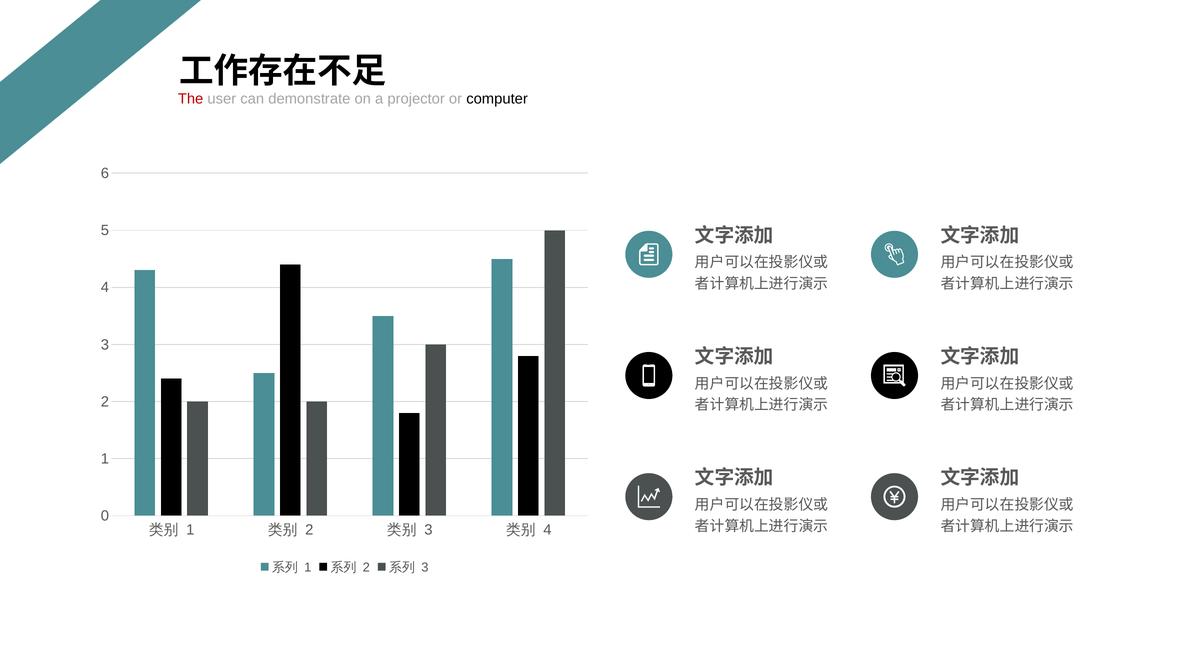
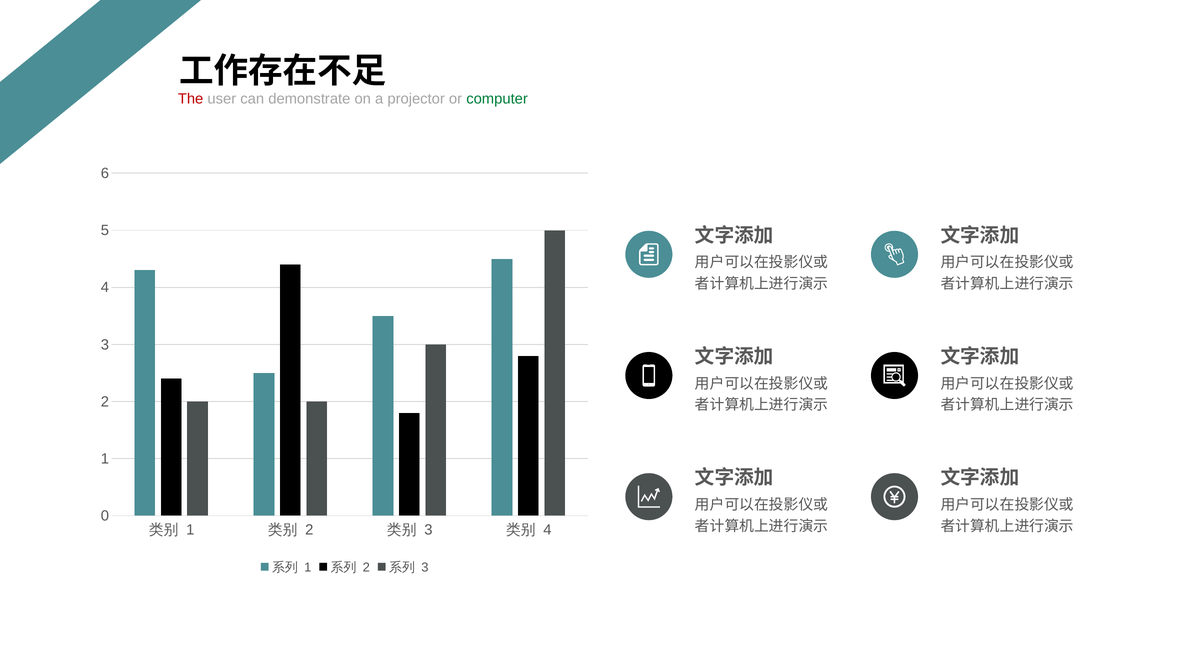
computer colour: black -> green (497, 99)
